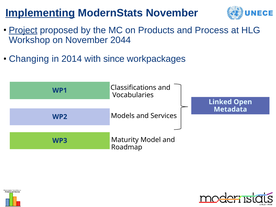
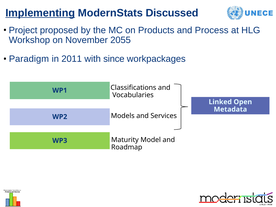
ModernStats November: November -> Discussed (172, 13)
Project underline: present -> none (23, 30)
2044: 2044 -> 2055 (121, 40)
Changing: Changing -> Paradigm (29, 59)
2014: 2014 -> 2011 (72, 59)
